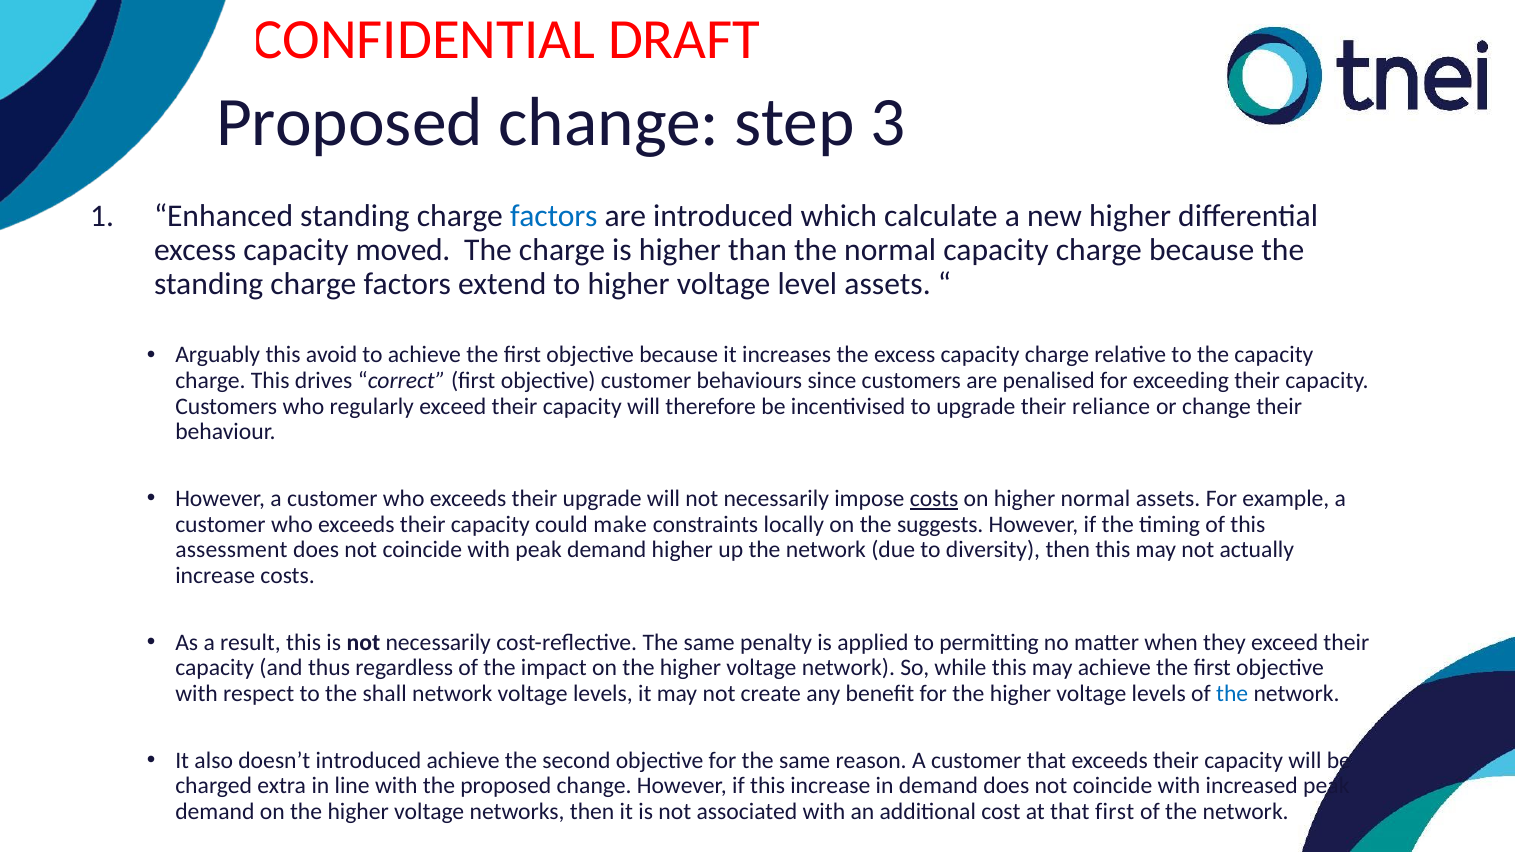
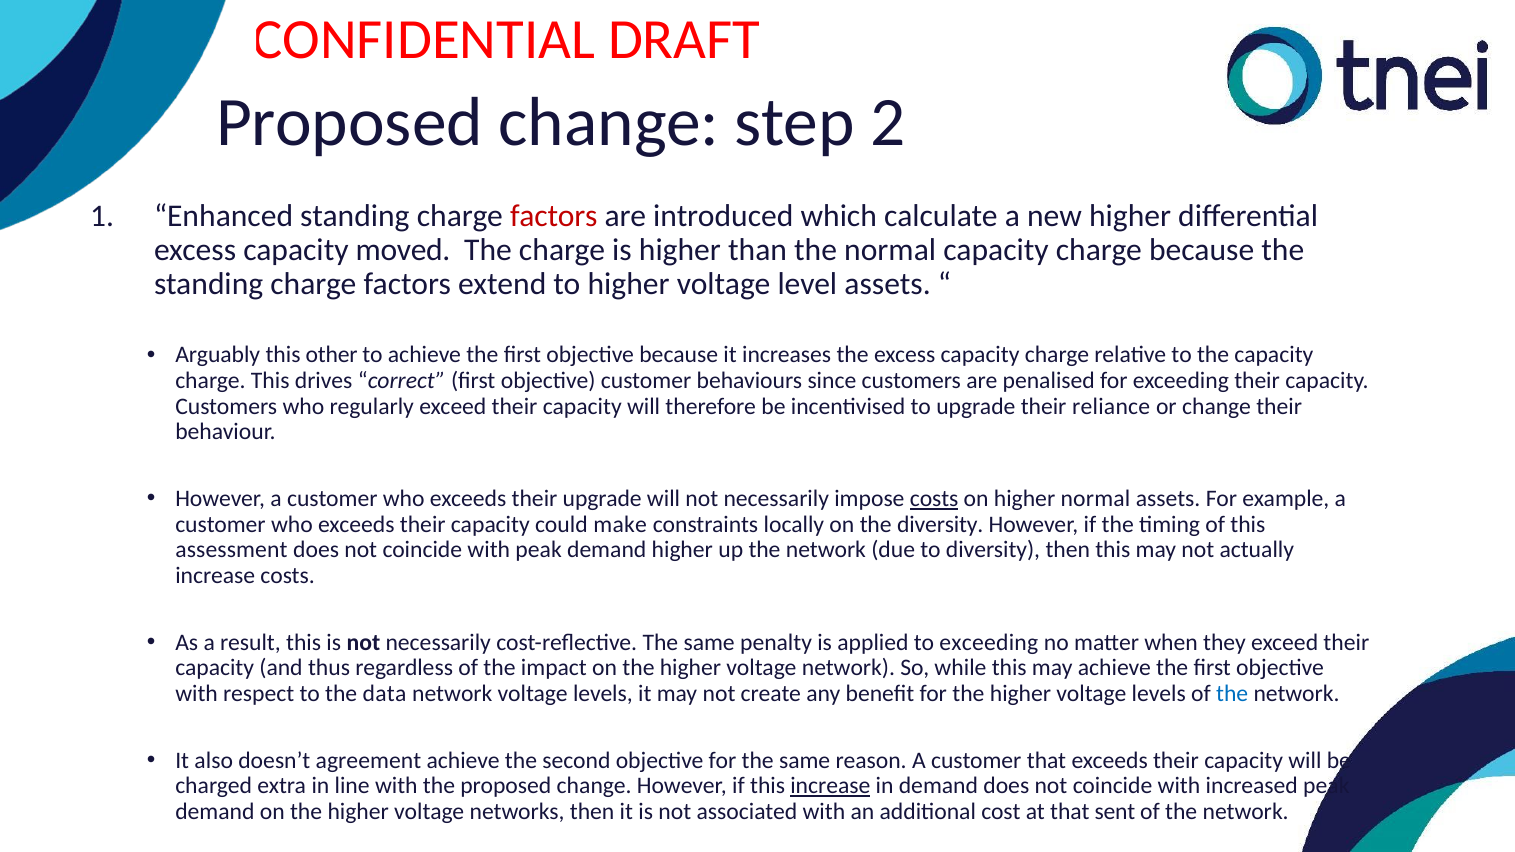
3: 3 -> 2 (888, 123)
factors colour: blue -> red (554, 216)
avoid: avoid -> other (332, 355)
the suggests: suggests -> diversity (940, 524)
to permitting: permitting -> exceeding (989, 643)
shall: shall -> data (385, 694)
doesn’t introduced: introduced -> agreement (368, 761)
increase underline: none -> present (830, 786)
that first: first -> sent (1115, 812)
